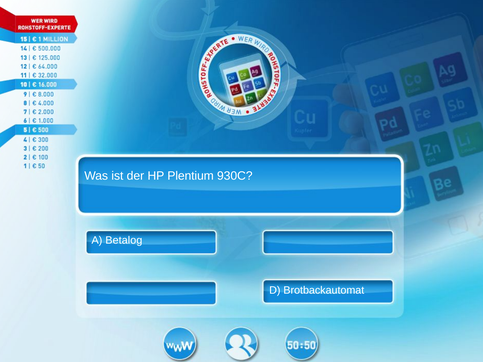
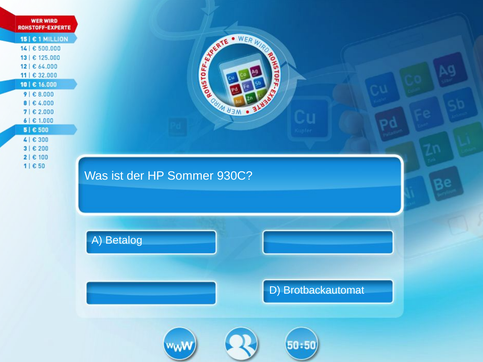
Plentium: Plentium -> Sommer (191, 176)
